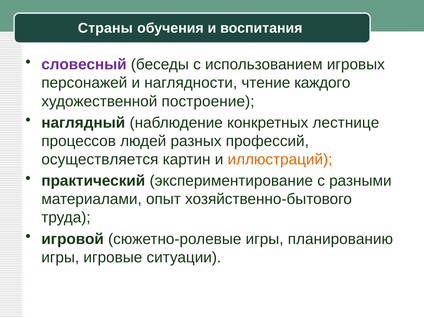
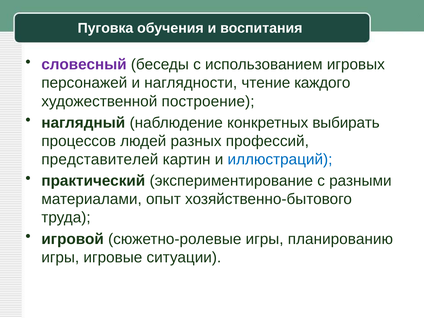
Страны: Страны -> Пуговка (105, 28)
лестнице: лестнице -> выбирать (346, 123)
осуществляется: осуществляется -> представителей (100, 159)
иллюстраций colour: orange -> blue (280, 159)
